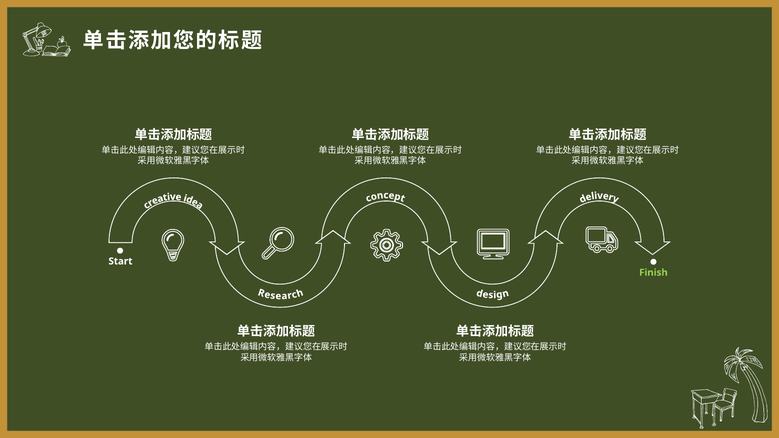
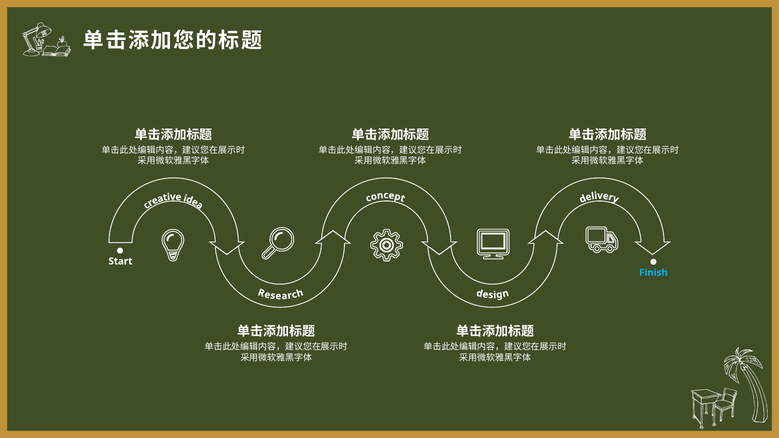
Finish colour: light green -> light blue (653, 273)
